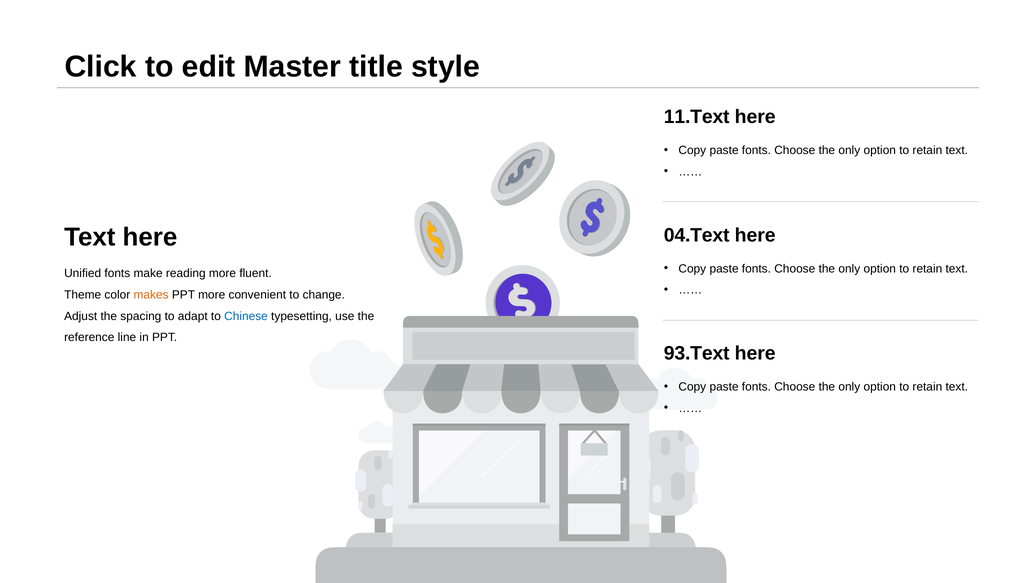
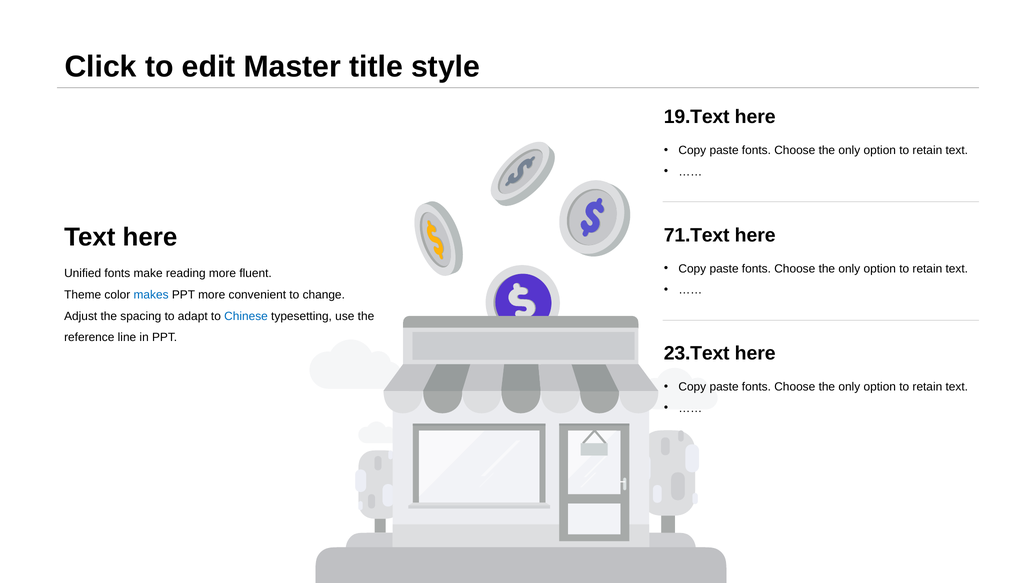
11.Text: 11.Text -> 19.Text (697, 117)
04.Text: 04.Text -> 71.Text (697, 235)
makes colour: orange -> blue (151, 295)
93.Text: 93.Text -> 23.Text (697, 353)
